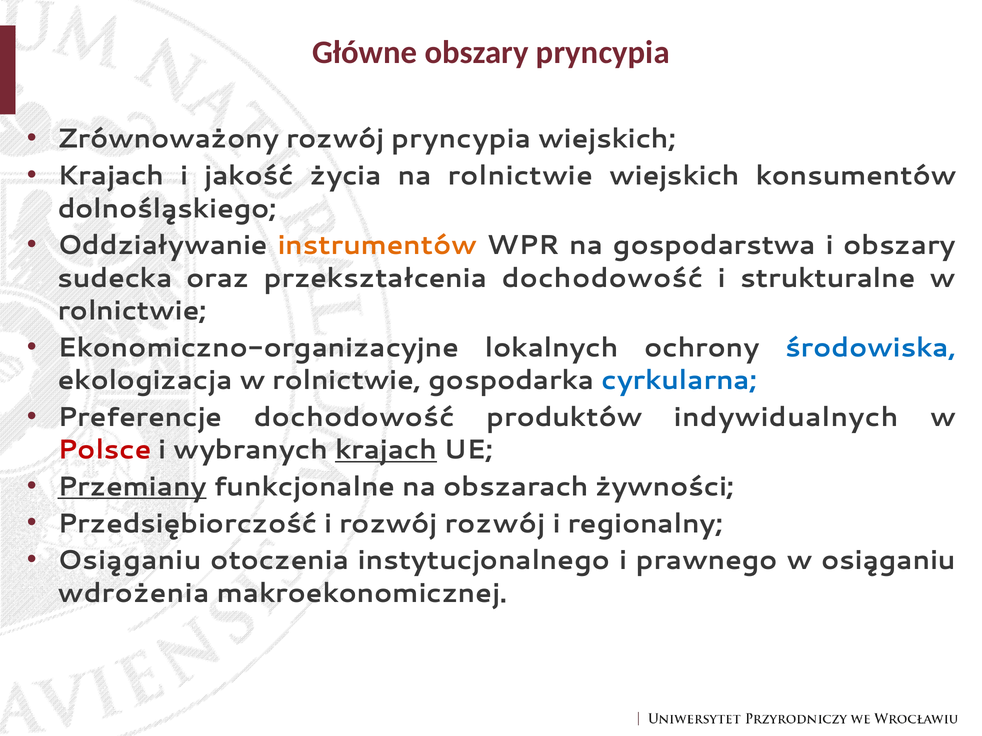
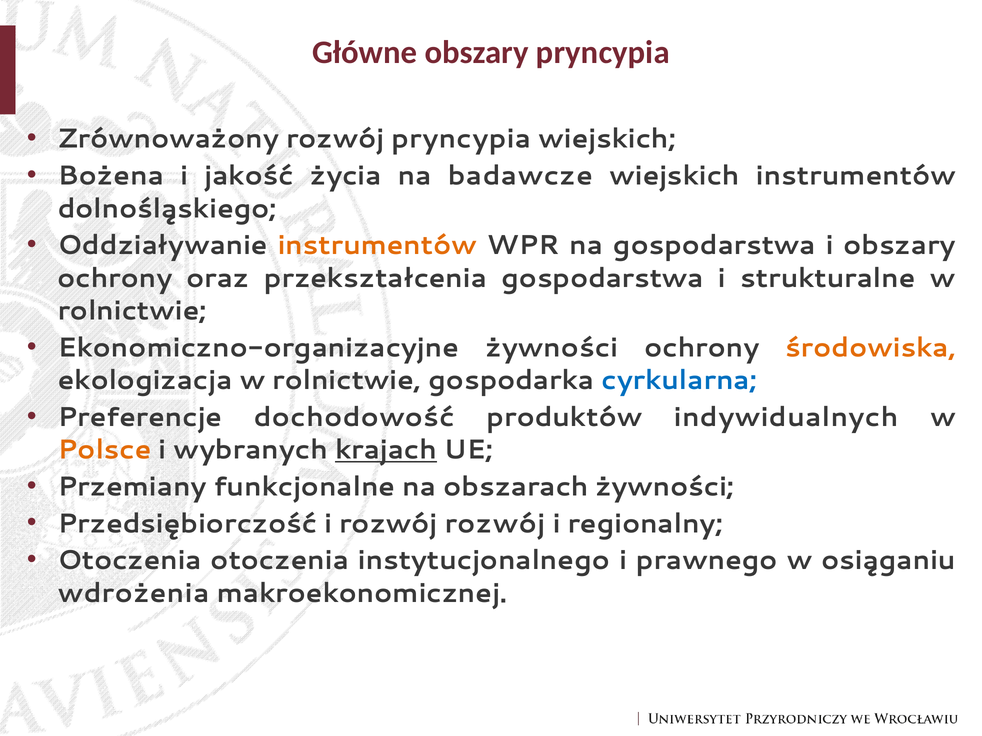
Krajach: Krajach -> Bożena (111, 176)
na rolnictwie: rolnictwie -> badawcze (520, 176)
wiejskich konsumentów: konsumentów -> instrumentów (856, 176)
sudecka: sudecka -> ochrony (115, 278)
przekształcenia dochodowość: dochodowość -> gospodarstwa (603, 278)
Ekonomiczno-organizacyjne lokalnych: lokalnych -> żywności (552, 348)
środowiska colour: blue -> orange (871, 348)
Polsce colour: red -> orange (105, 450)
Przemiany underline: present -> none (132, 487)
Osiąganiu: Osiąganiu -> Otoczenia (130, 561)
